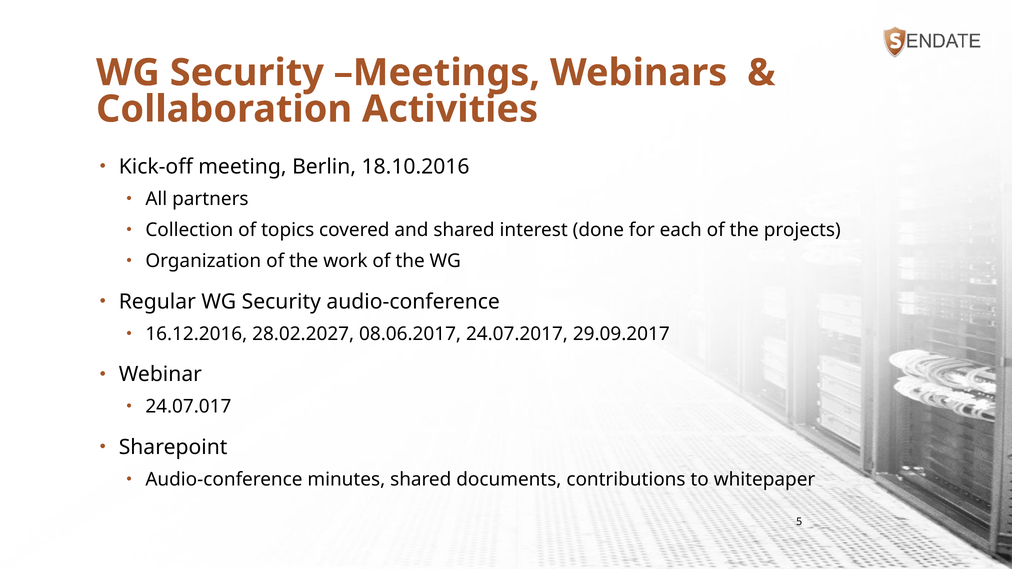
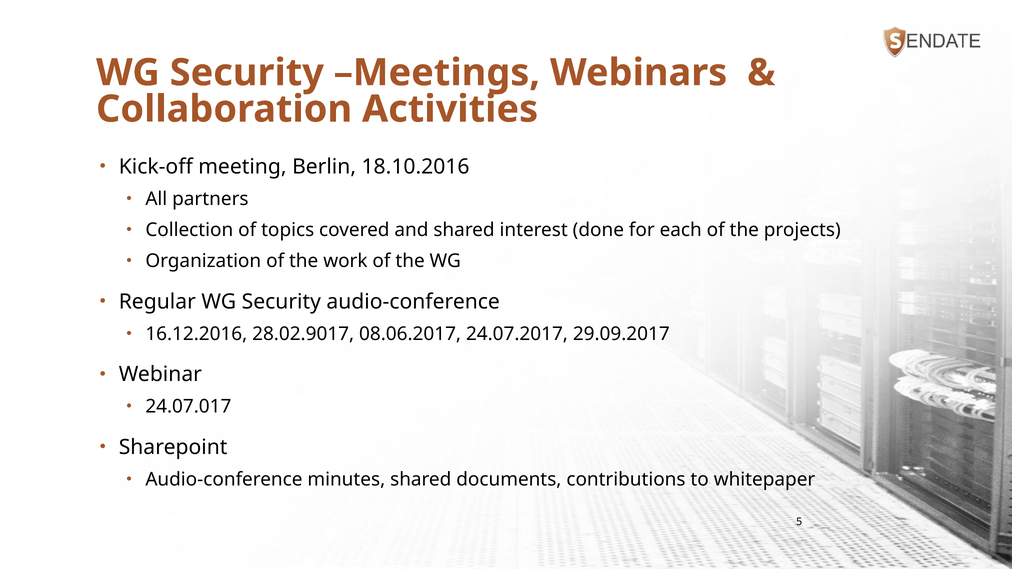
28.02.2027: 28.02.2027 -> 28.02.9017 (303, 334)
